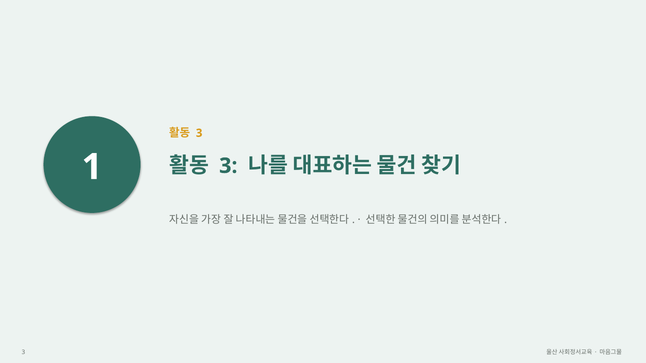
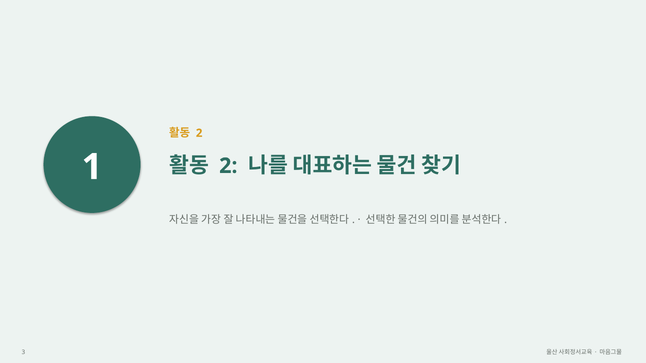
3: 3 -> 2 (199, 133)
3: 3 -> 2 (228, 166)
